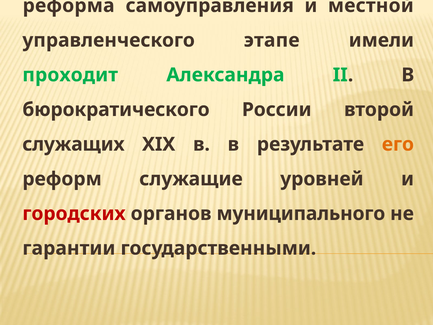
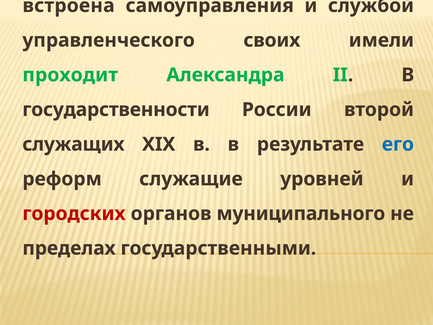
реформа: реформа -> встроена (69, 6)
местной: местной -> службой (371, 6)
этапе: этапе -> своих (272, 40)
бюрократического: бюрократического -> государственности (116, 110)
его colour: orange -> blue (398, 144)
гарантии: гарантии -> пределах (69, 248)
